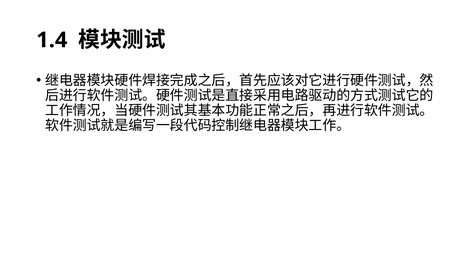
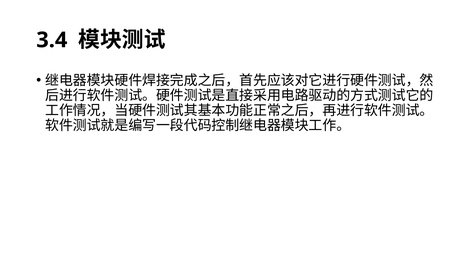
1.4: 1.4 -> 3.4 (52, 40)
